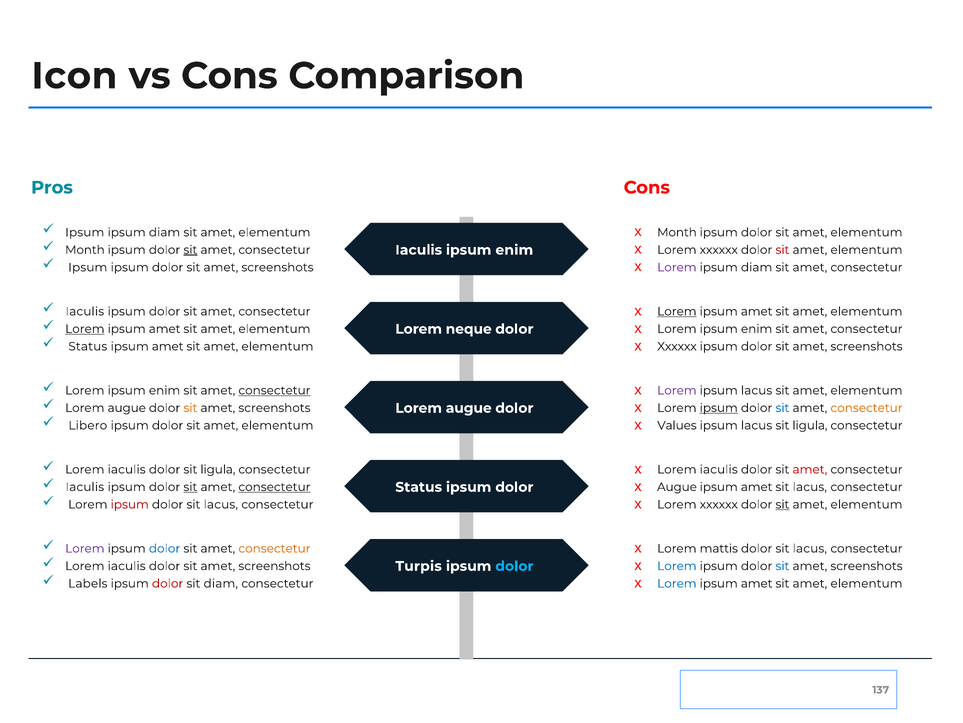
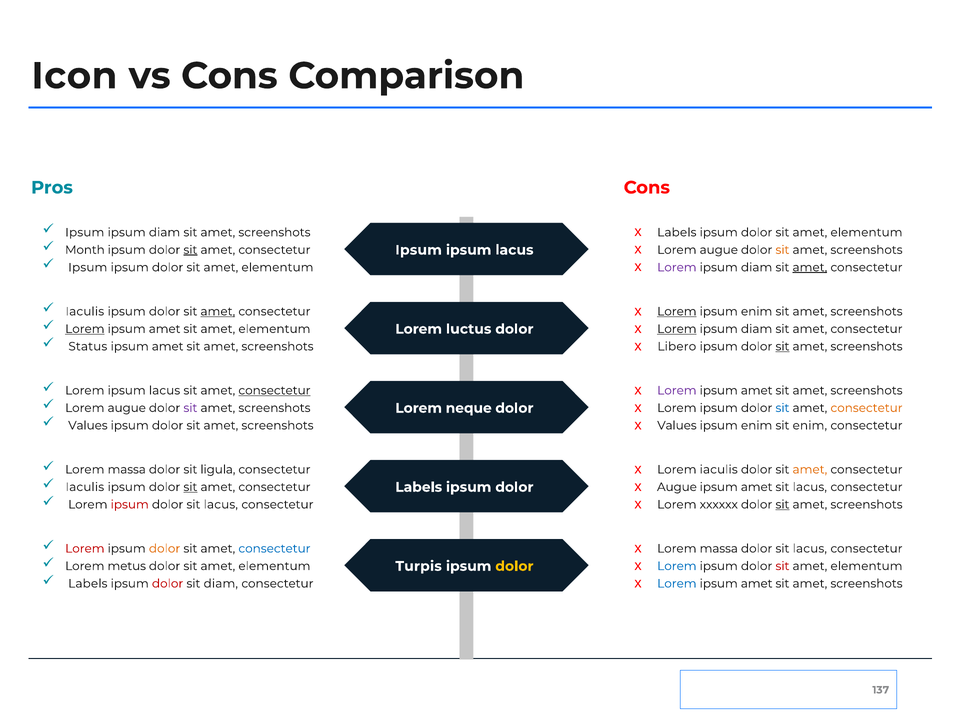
elementum: elementum -> screenshots (274, 232)
Month: Month -> Labels (677, 232)
xxxxxx: xxxxxx -> augue (719, 250)
sit colour: red -> orange (782, 250)
elementum: elementum -> screenshots (867, 250)
Iaculis: Iaculis -> Ipsum (419, 250)
enim: enim -> lacus (514, 250)
screenshots: screenshots -> elementum (277, 267)
amet underline: none -> present (810, 267)
amet underline: none -> present (218, 311)
amet: amet -> enim (757, 311)
elementum: elementum -> screenshots (867, 311)
Lorem underline: none -> present (677, 329)
enim: enim -> diam (757, 329)
neque: neque -> luctus (469, 329)
elementum: elementum -> screenshots (277, 346)
Xxxxxx: Xxxxxx -> Libero (677, 346)
sit underline: none -> present (782, 346)
enim: enim -> lacus (165, 390)
lacus: lacus -> amet (757, 390)
elementum: elementum -> screenshots (867, 390)
sit colour: orange -> purple (190, 408)
ipsum underline: present -> none (719, 408)
augue: augue -> neque (469, 408)
Libero: Libero -> Values (88, 425)
elementum: elementum -> screenshots (277, 425)
lacus: lacus -> enim (757, 425)
ligula: ligula -> enim (810, 425)
iaculis: iaculis -> massa (127, 469)
amet colour: red -> orange (810, 469)
consectetur underline: present -> none (274, 487)
Status: Status -> Labels (419, 487)
elementum: elementum -> screenshots (867, 504)
Lorem colour: purple -> red (85, 548)
dolor colour: blue -> orange (165, 548)
consectetur colour: orange -> blue (274, 548)
mattis: mattis -> massa (719, 548)
iaculis: iaculis -> metus (127, 565)
screenshots: screenshots -> elementum (274, 565)
sit colour: blue -> red (782, 565)
screenshots: screenshots -> elementum (866, 565)
dolor colour: light blue -> yellow (514, 566)
elementum: elementum -> screenshots (867, 583)
